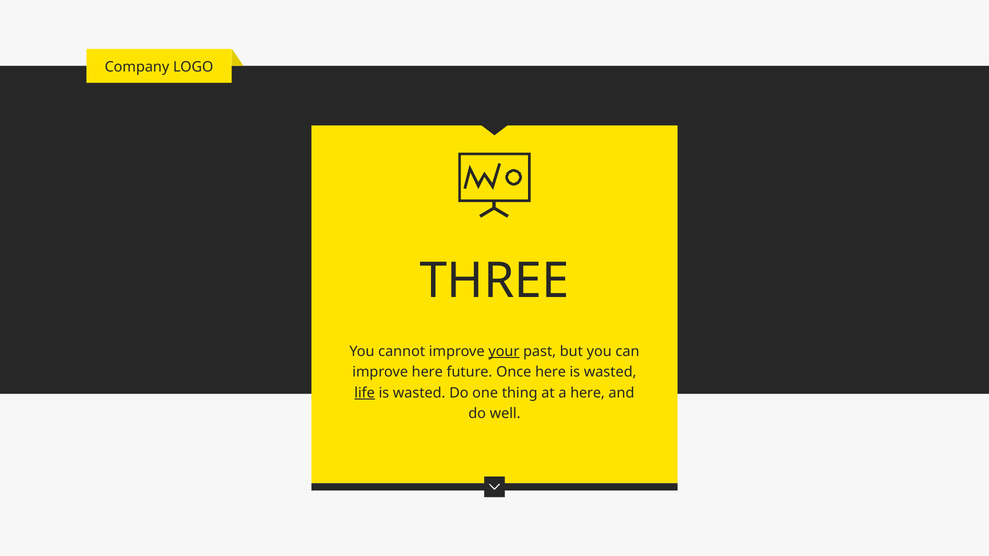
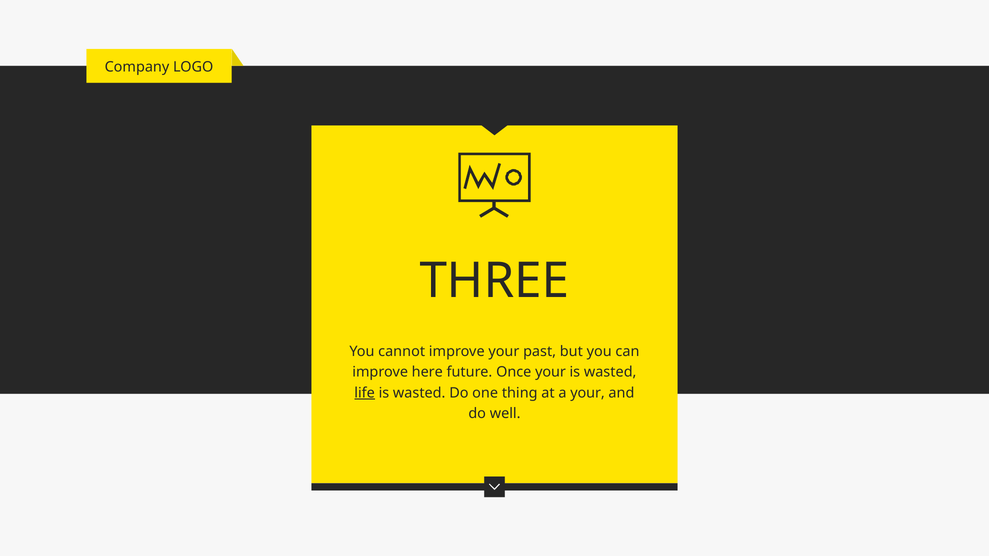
your underline: present -> none (504, 352)
Once here: here -> your (551, 372)
a here: here -> your (588, 393)
